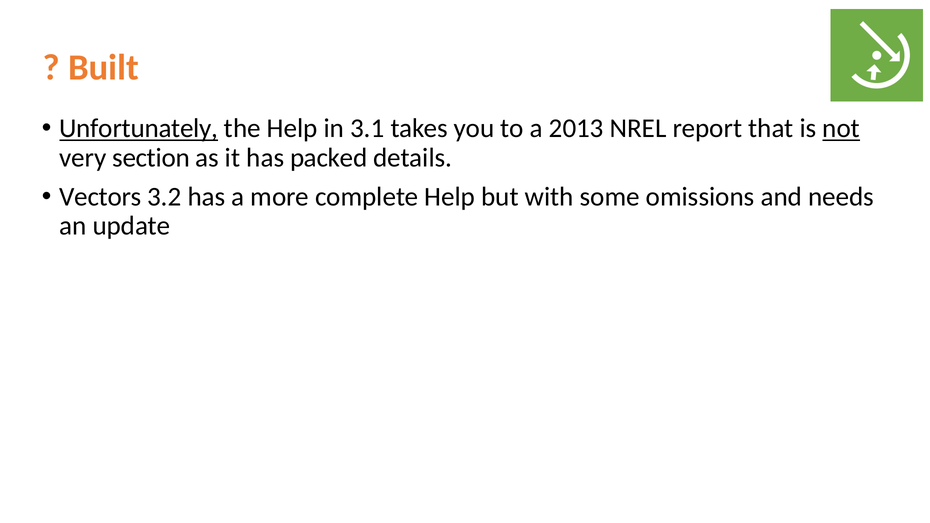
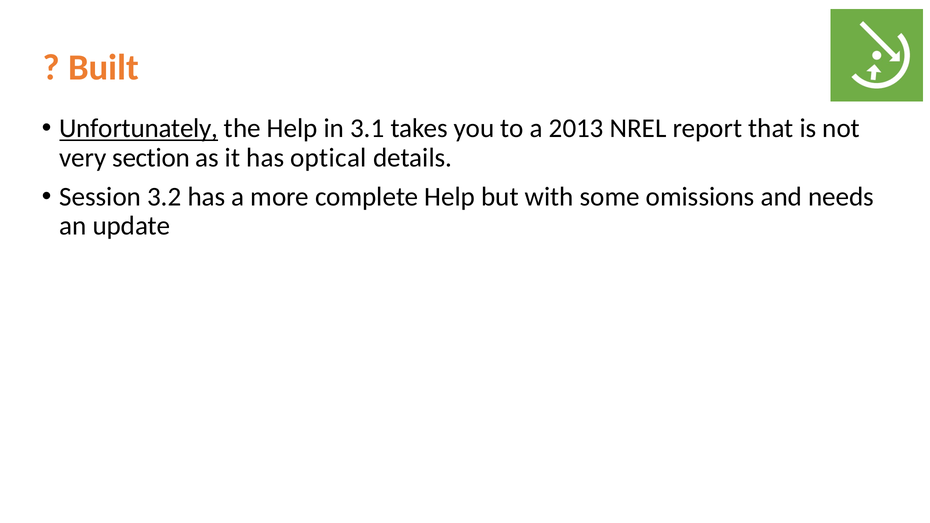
not underline: present -> none (841, 128)
packed: packed -> optical (328, 158)
Vectors: Vectors -> Session (100, 197)
